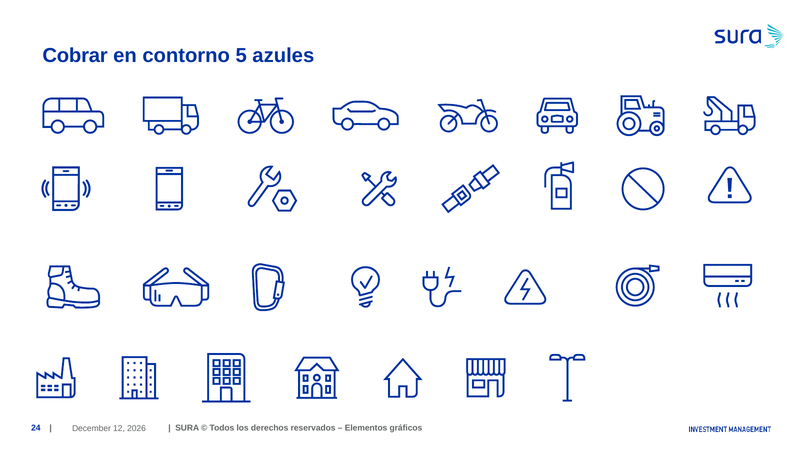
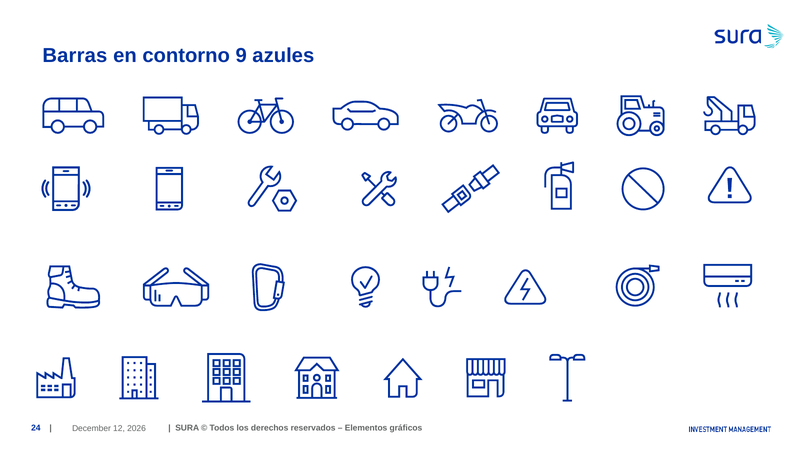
Cobrar: Cobrar -> Barras (75, 55)
5: 5 -> 9 (241, 55)
